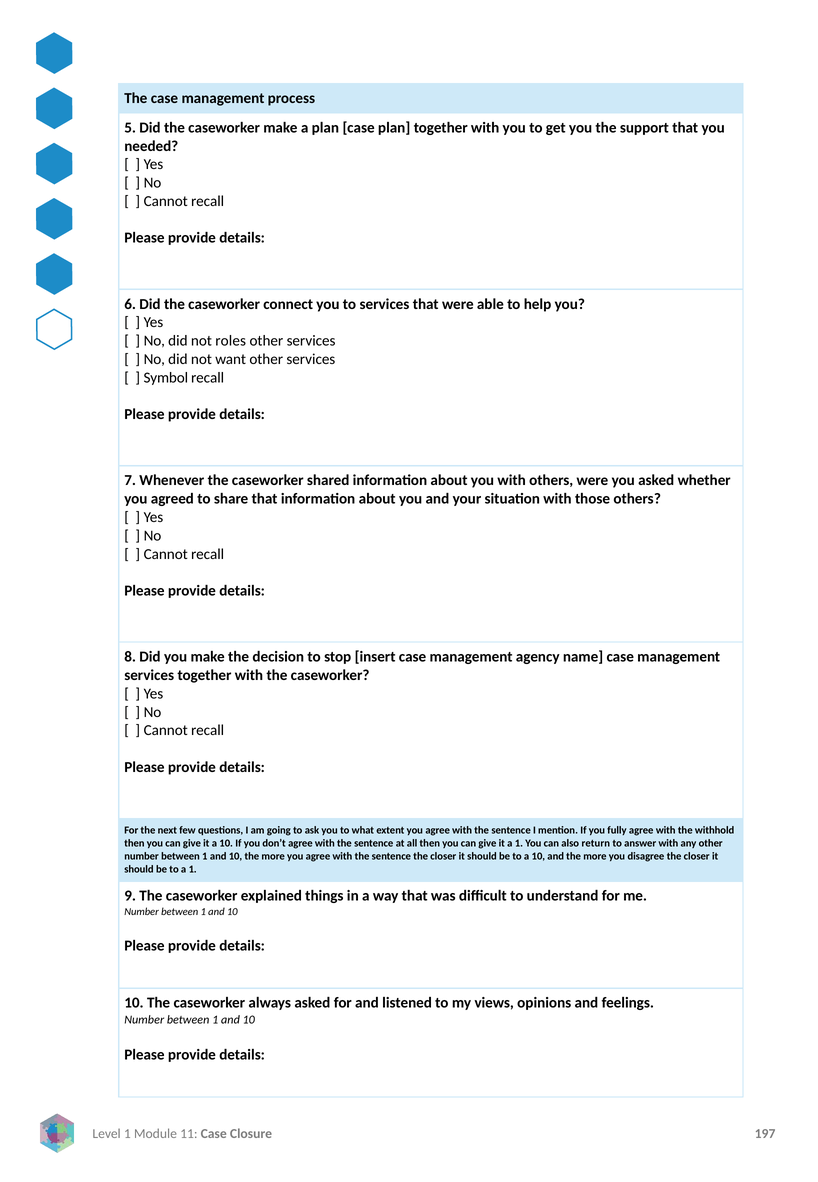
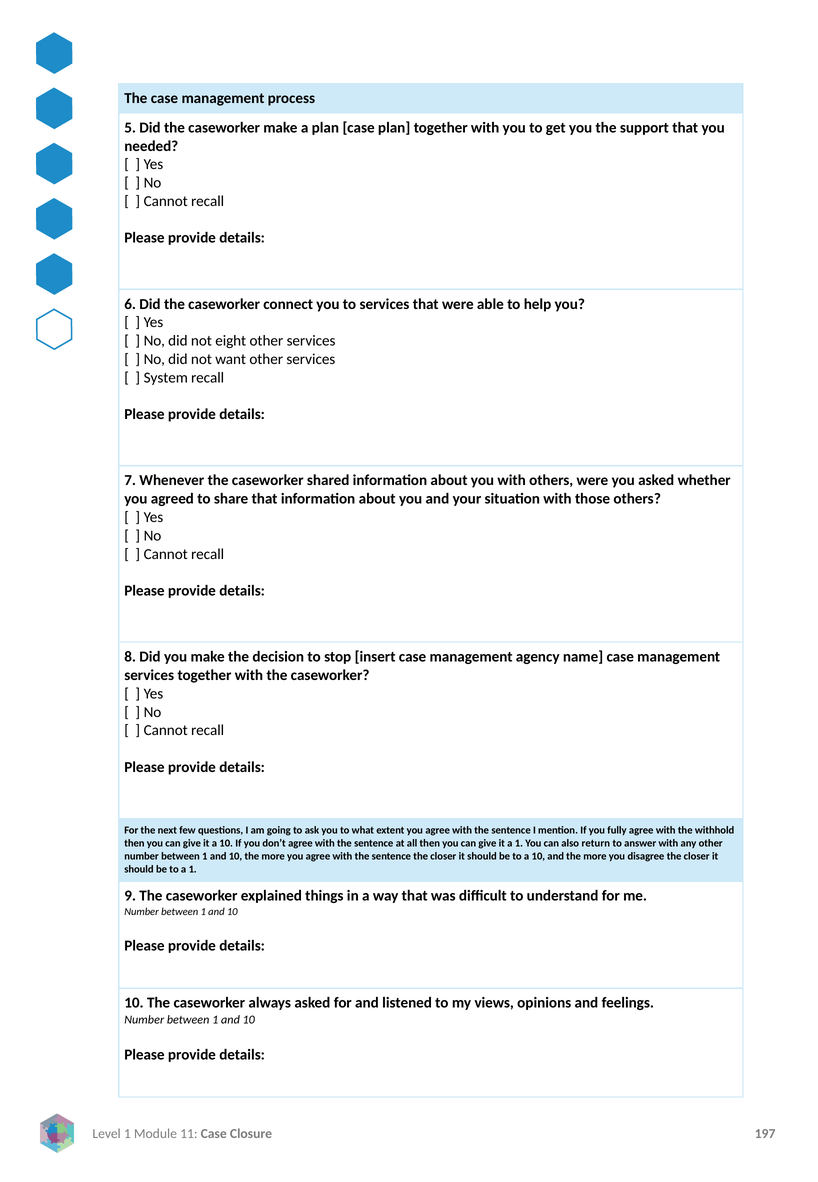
roles: roles -> eight (231, 341)
Symbol: Symbol -> System (166, 377)
